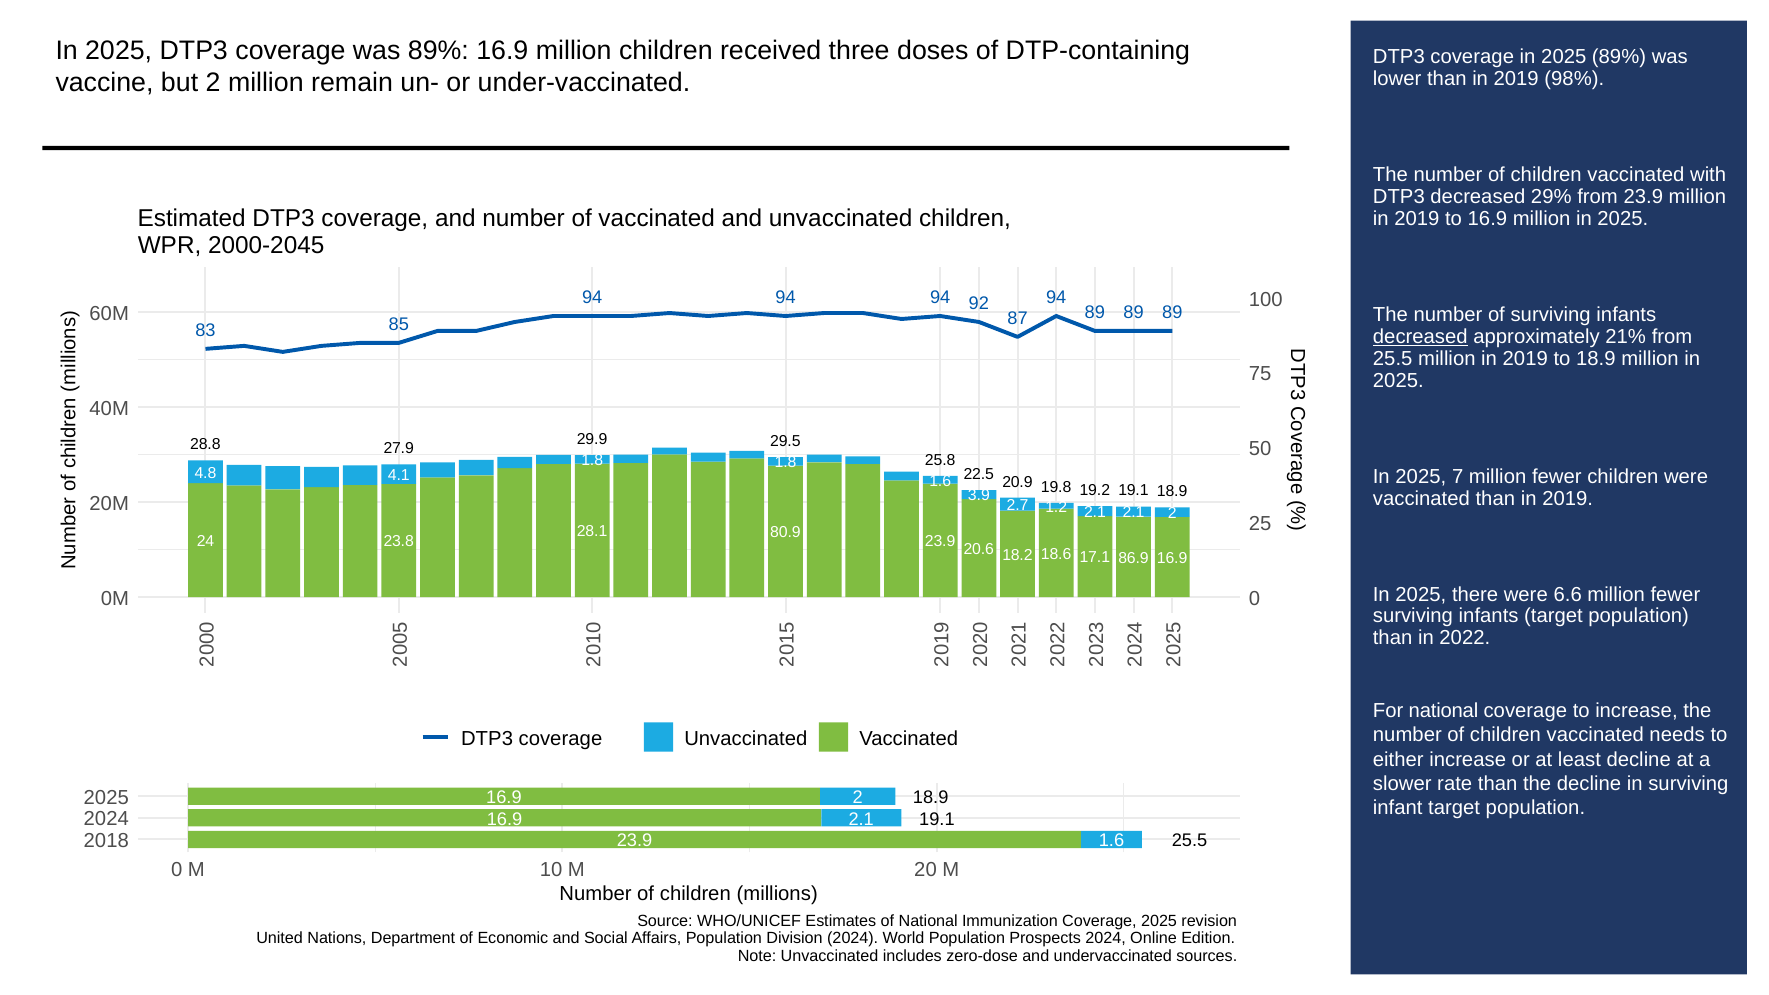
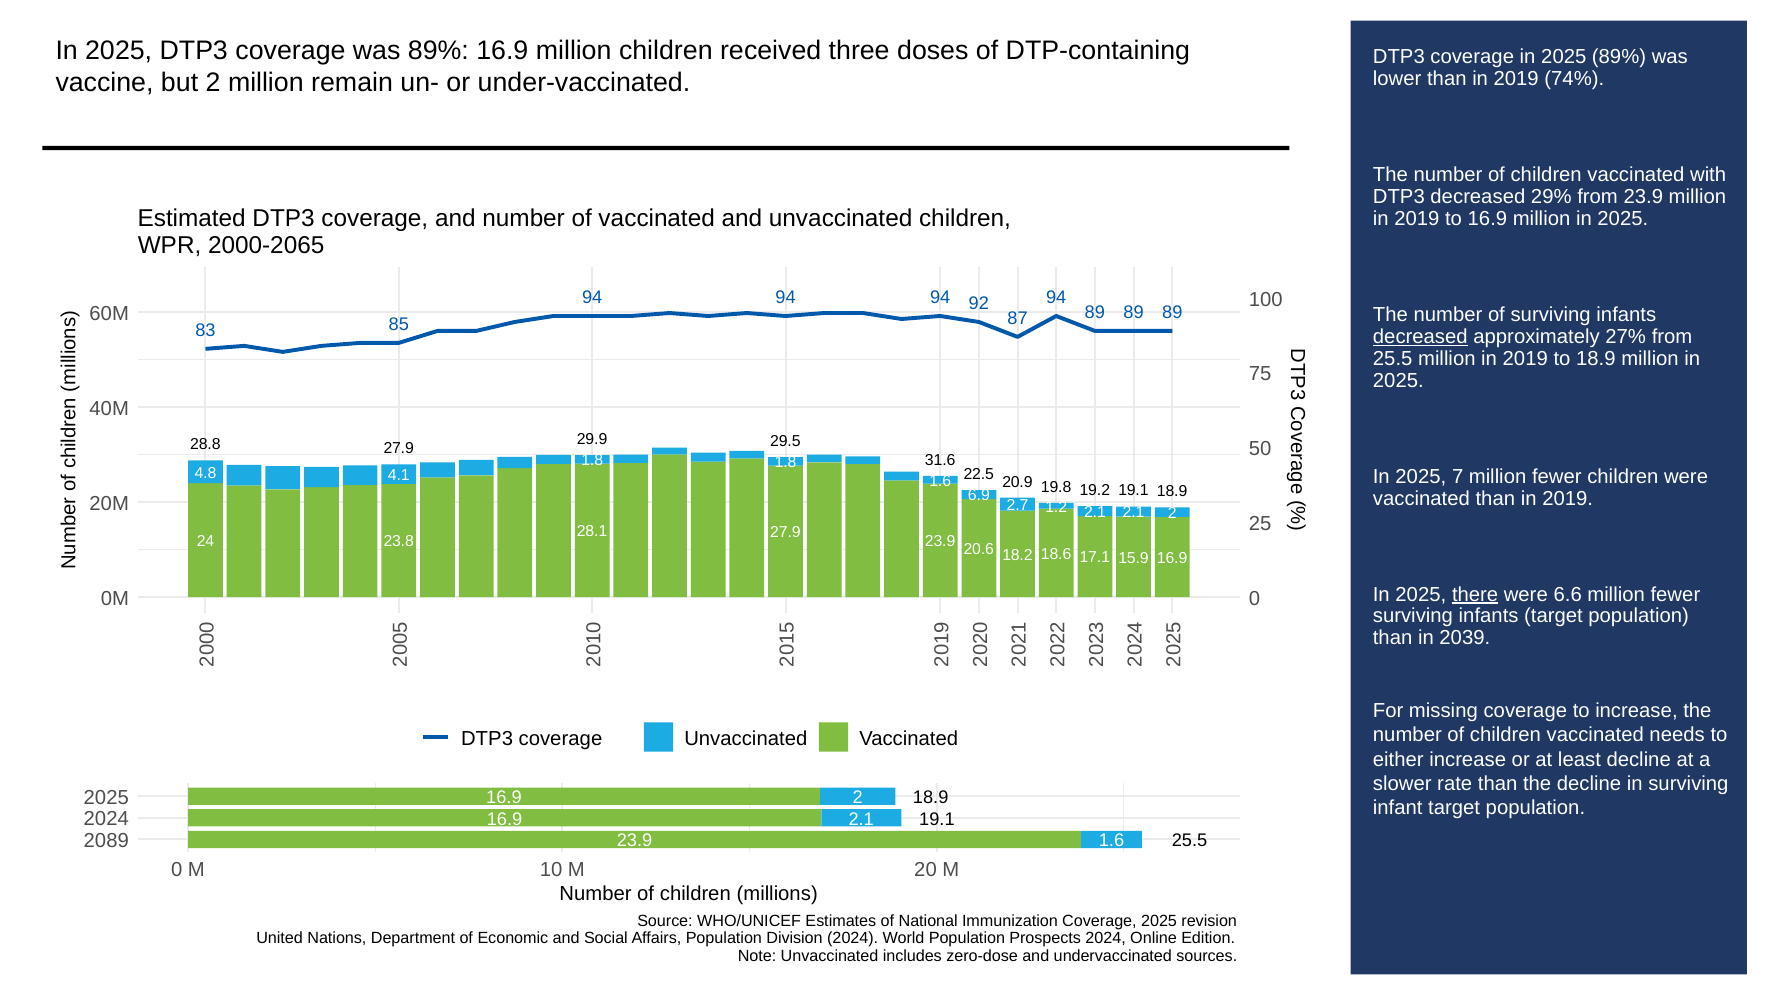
98%: 98% -> 74% (1574, 79)
2000-2045: 2000-2045 -> 2000-2065 (266, 245)
21%: 21% -> 27% (1626, 337)
25.8: 25.8 -> 31.6 (940, 460)
3.9: 3.9 -> 6.9 (979, 496)
80.9: 80.9 -> 27.9 (786, 533)
86.9: 86.9 -> 15.9 (1134, 558)
there underline: none -> present (1475, 594)
2022: 2022 -> 2039 (1465, 638)
For national: national -> missing (1443, 711)
2018: 2018 -> 2089 (106, 841)
